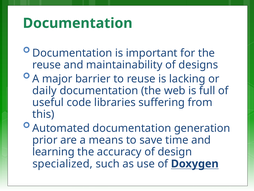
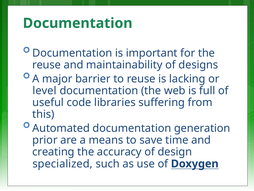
daily: daily -> level (44, 90)
learning: learning -> creating (53, 152)
